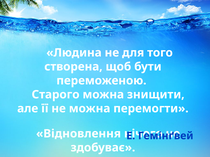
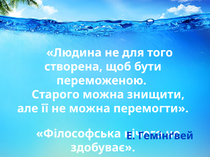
Відновлення: Відновлення -> Філософська (79, 134)
